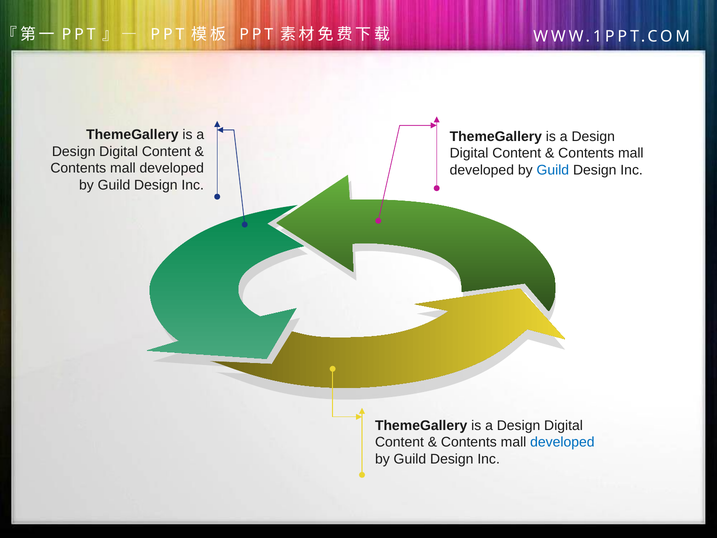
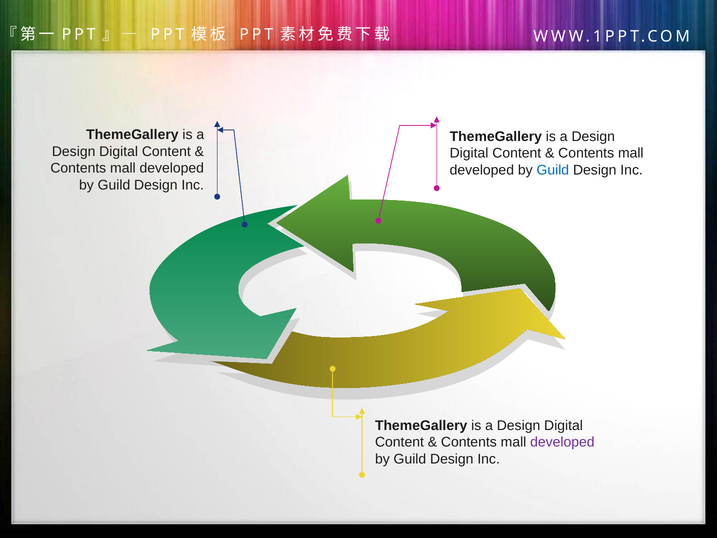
developed colour: blue -> purple (562, 442)
